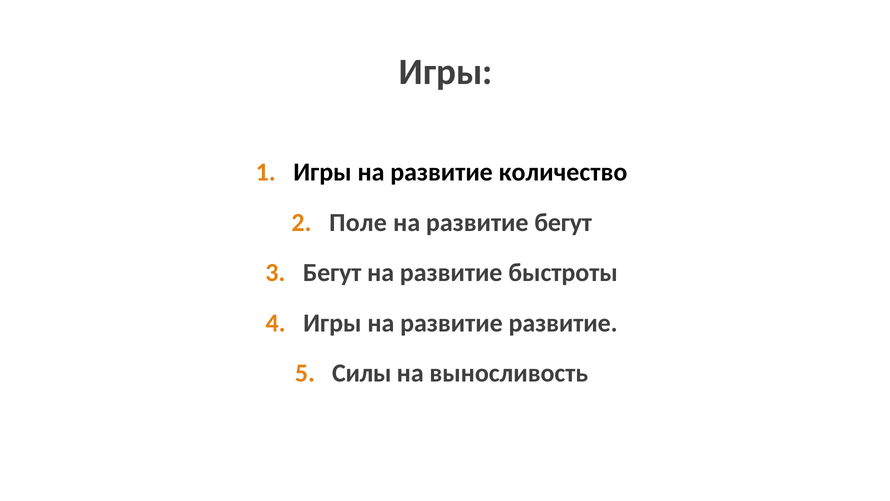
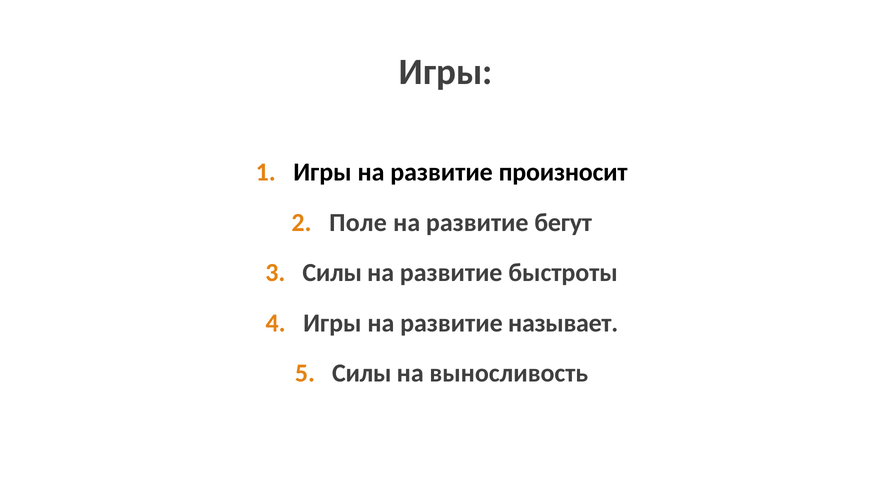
количество: количество -> произносит (563, 172)
Бегут: Бегут -> Силы (332, 273)
развитие развитие: развитие -> называет (563, 323)
